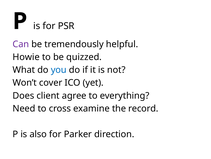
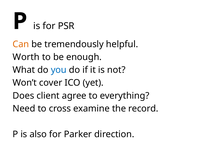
Can colour: purple -> orange (21, 44)
Howie: Howie -> Worth (26, 57)
quizzed: quizzed -> enough (84, 57)
